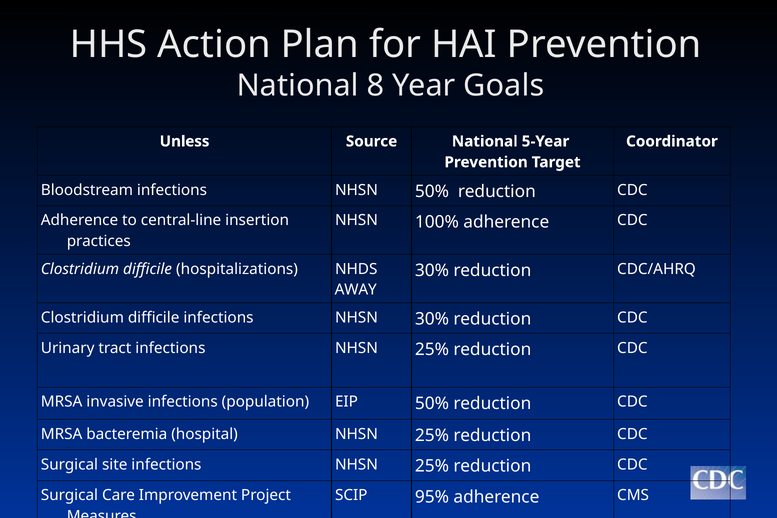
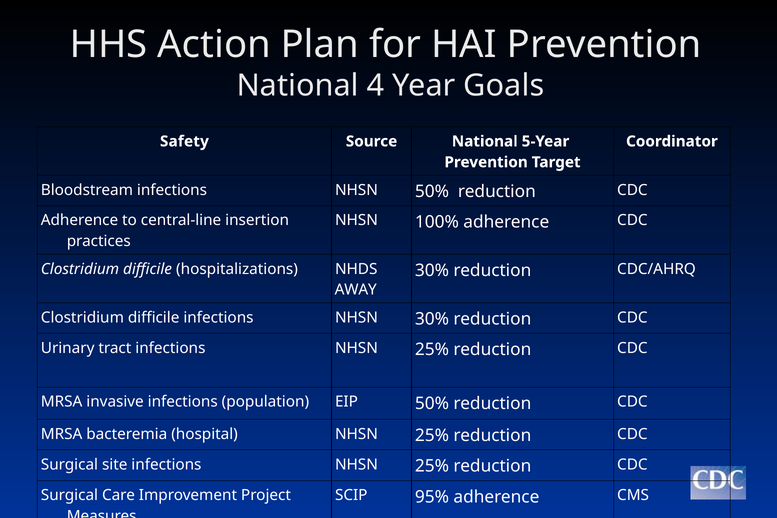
8: 8 -> 4 (376, 86)
Unless: Unless -> Safety (184, 141)
